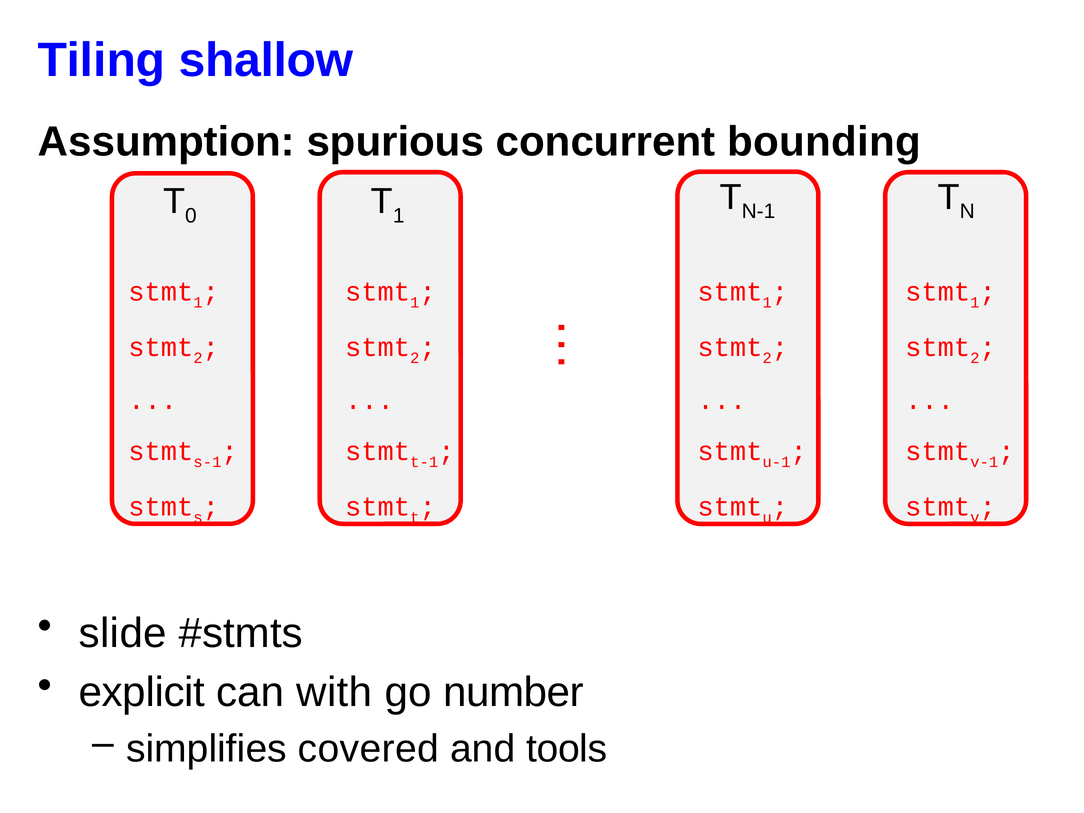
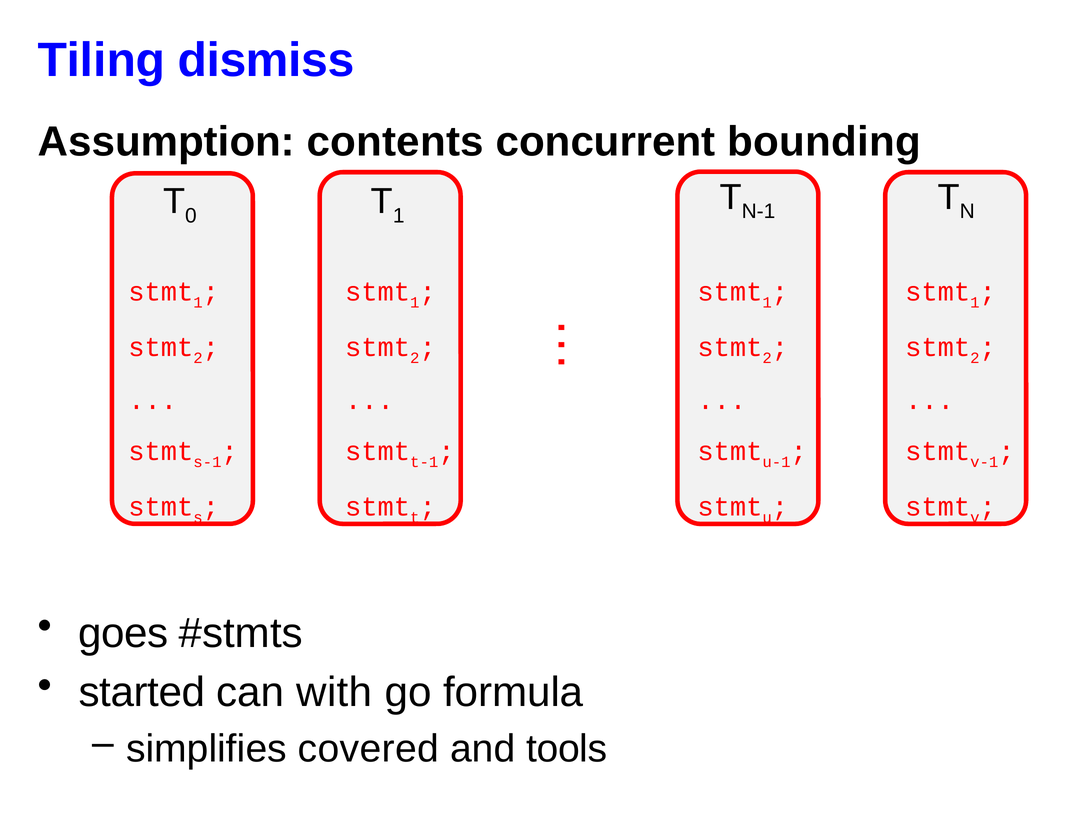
shallow: shallow -> dismiss (266, 60)
spurious: spurious -> contents (395, 142)
slide: slide -> goes (123, 633)
explicit: explicit -> started (142, 693)
number: number -> formula (513, 693)
